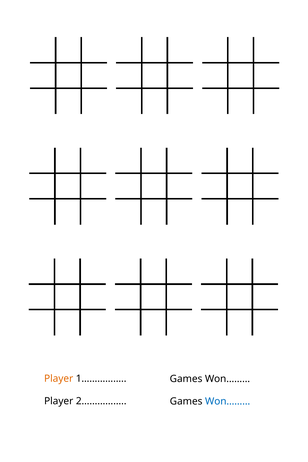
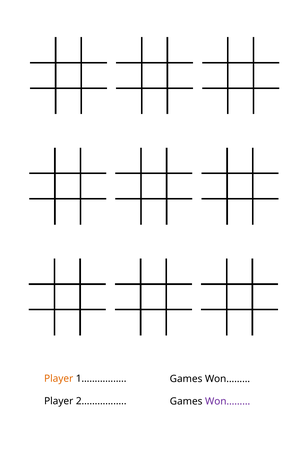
Won……… colour: blue -> purple (228, 401)
